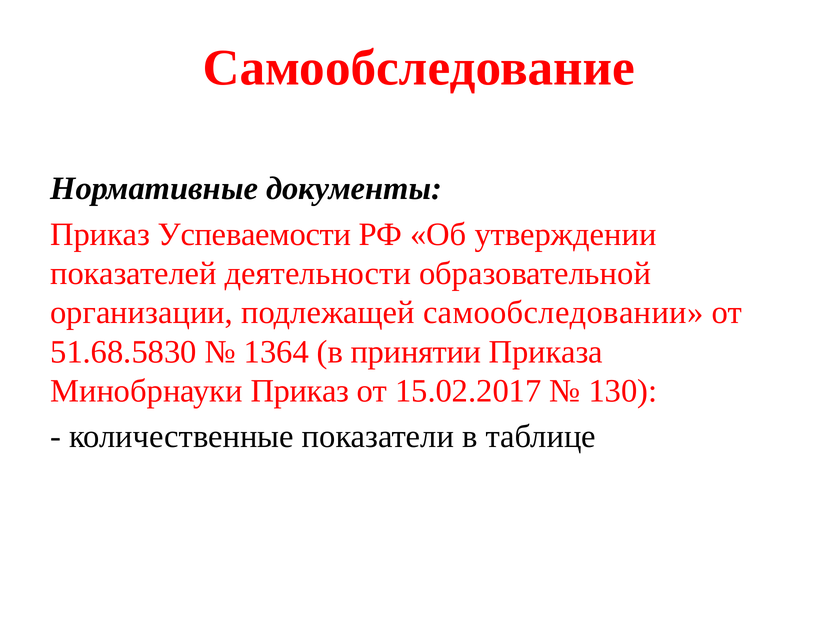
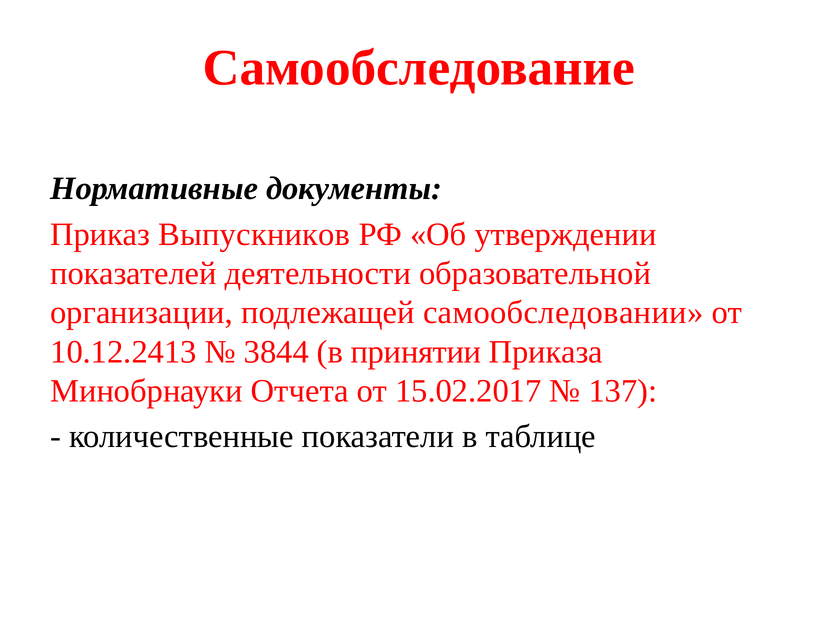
Успеваемости: Успеваемости -> Выпускников (254, 234)
51.68.5830: 51.68.5830 -> 10.12.2413 (123, 352)
1364: 1364 -> 3844 (276, 352)
Минобрнауки Приказ: Приказ -> Отчета (300, 391)
130: 130 -> 137 (623, 391)
